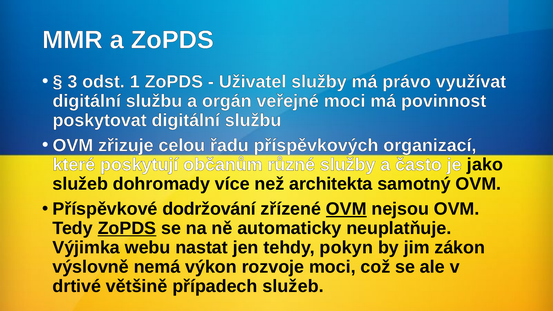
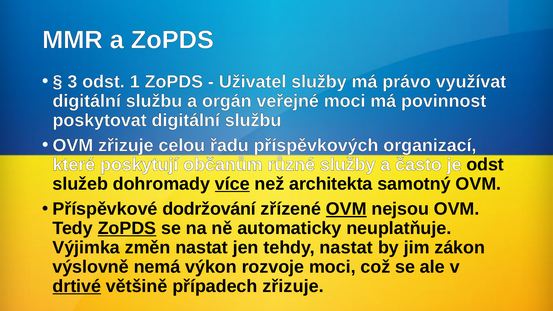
je jako: jako -> odst (485, 165)
více underline: none -> present (232, 184)
webu: webu -> změn (148, 248)
tehdy pokyn: pokyn -> nastat (346, 248)
drtivé underline: none -> present (77, 286)
případech služeb: služeb -> zřizuje (293, 286)
